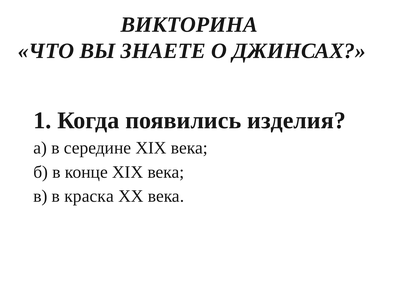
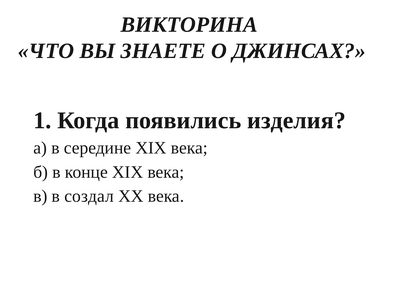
краска: краска -> создал (89, 196)
